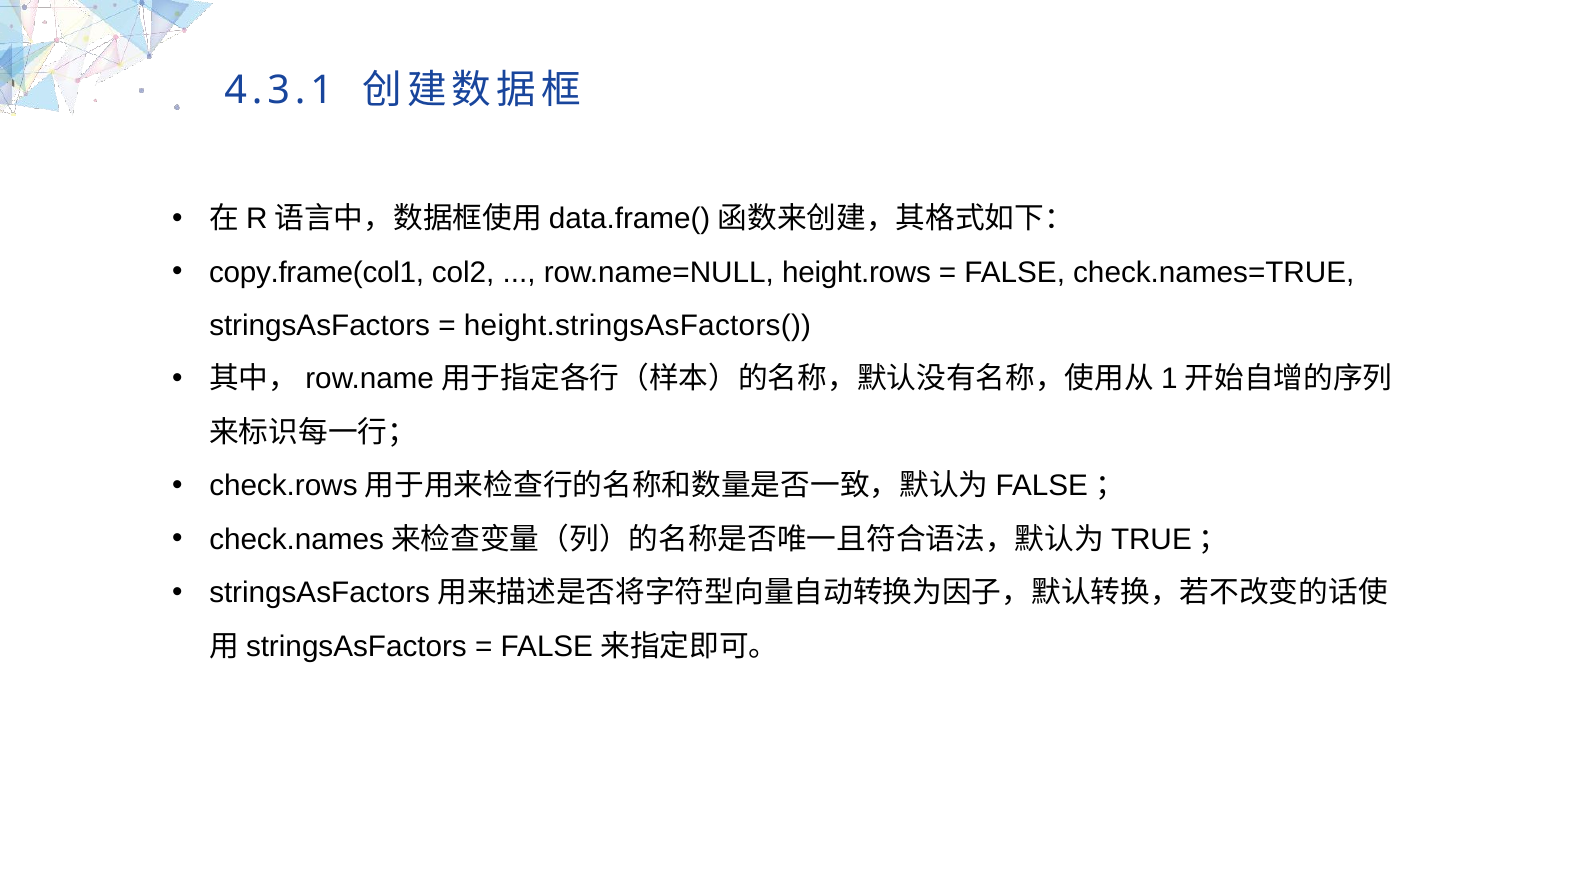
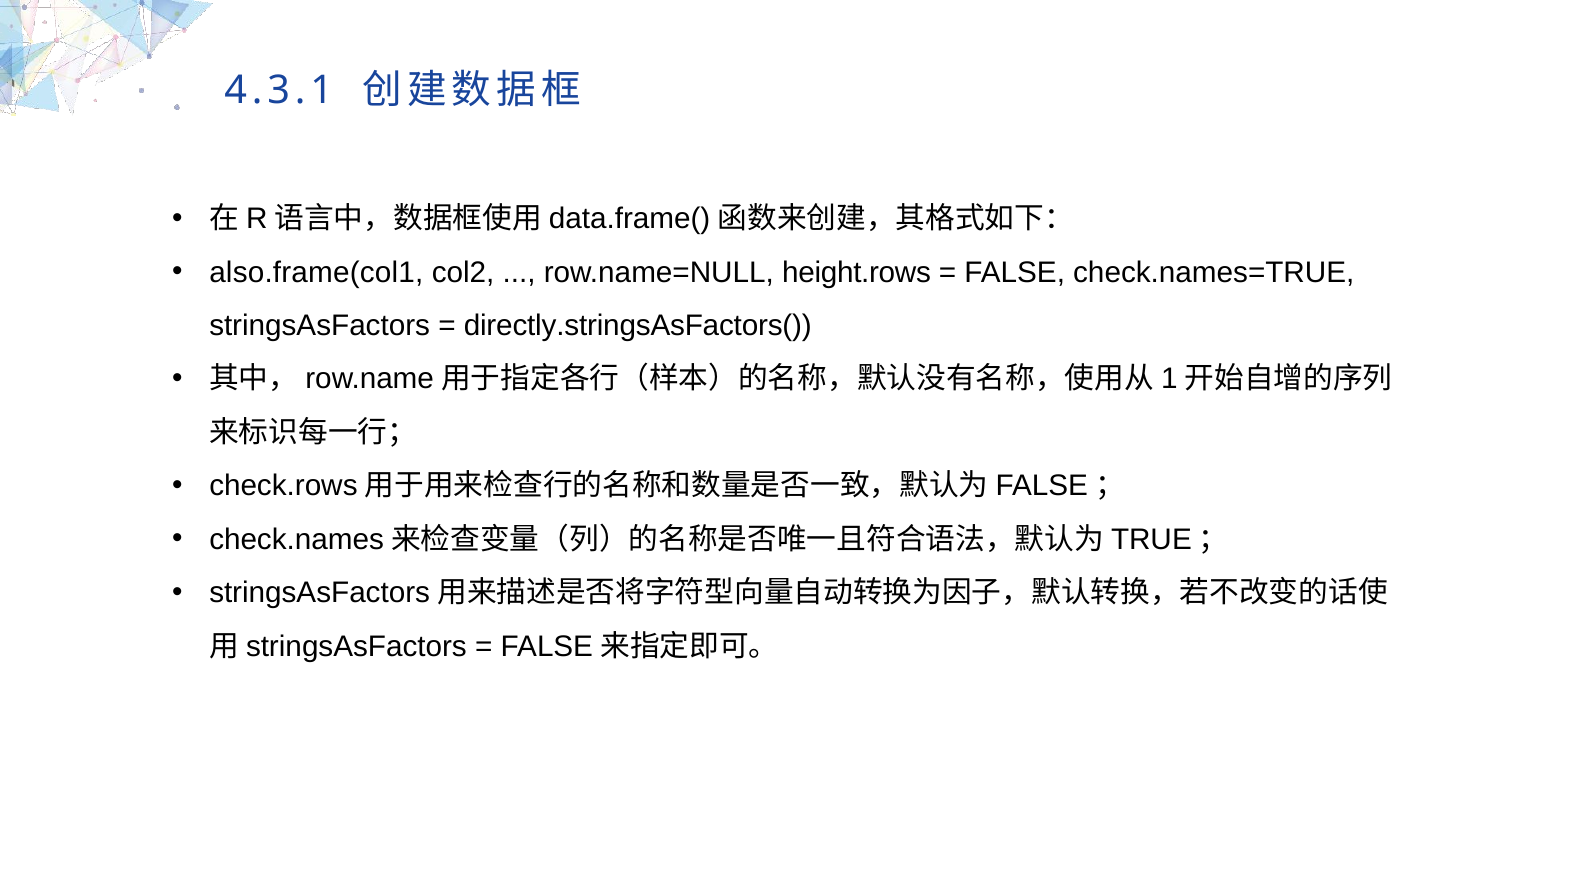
copy.frame(col1: copy.frame(col1 -> also.frame(col1 (316, 272)
height.stringsAsFactors(: height.stringsAsFactors( -> directly.stringsAsFactors( (638, 326)
